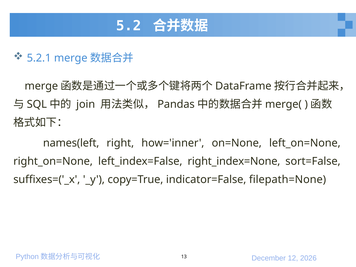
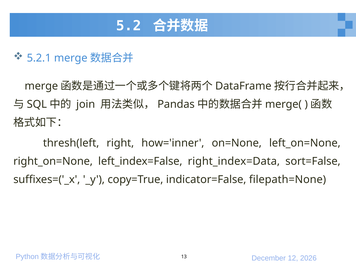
names(left: names(left -> thresh(left (71, 143)
right_index=None: right_index=None -> right_index=Data (234, 161)
